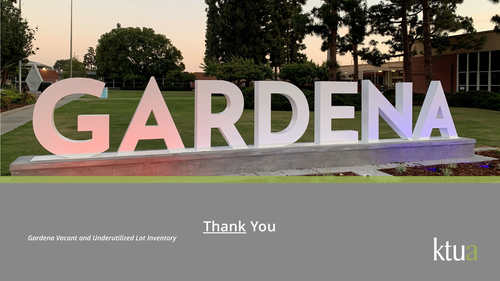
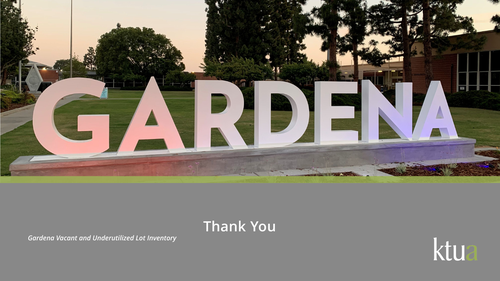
Thank underline: present -> none (225, 227)
